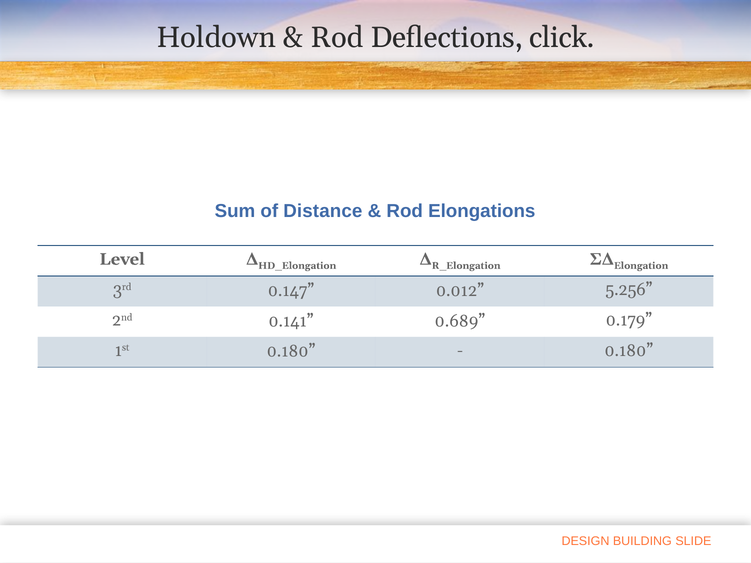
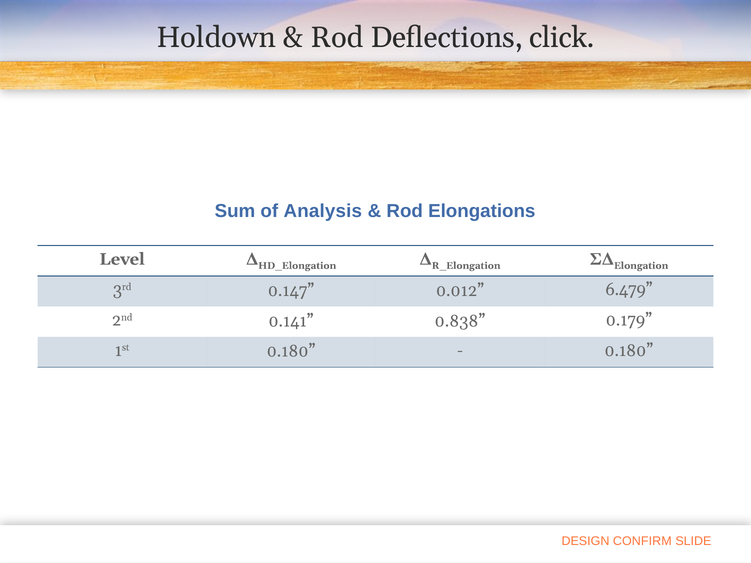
Distance: Distance -> Analysis (323, 211)
5.256: 5.256 -> 6.479 (629, 290)
0.689: 0.689 -> 0.838 (460, 321)
BUILDING: BUILDING -> CONFIRM (642, 542)
